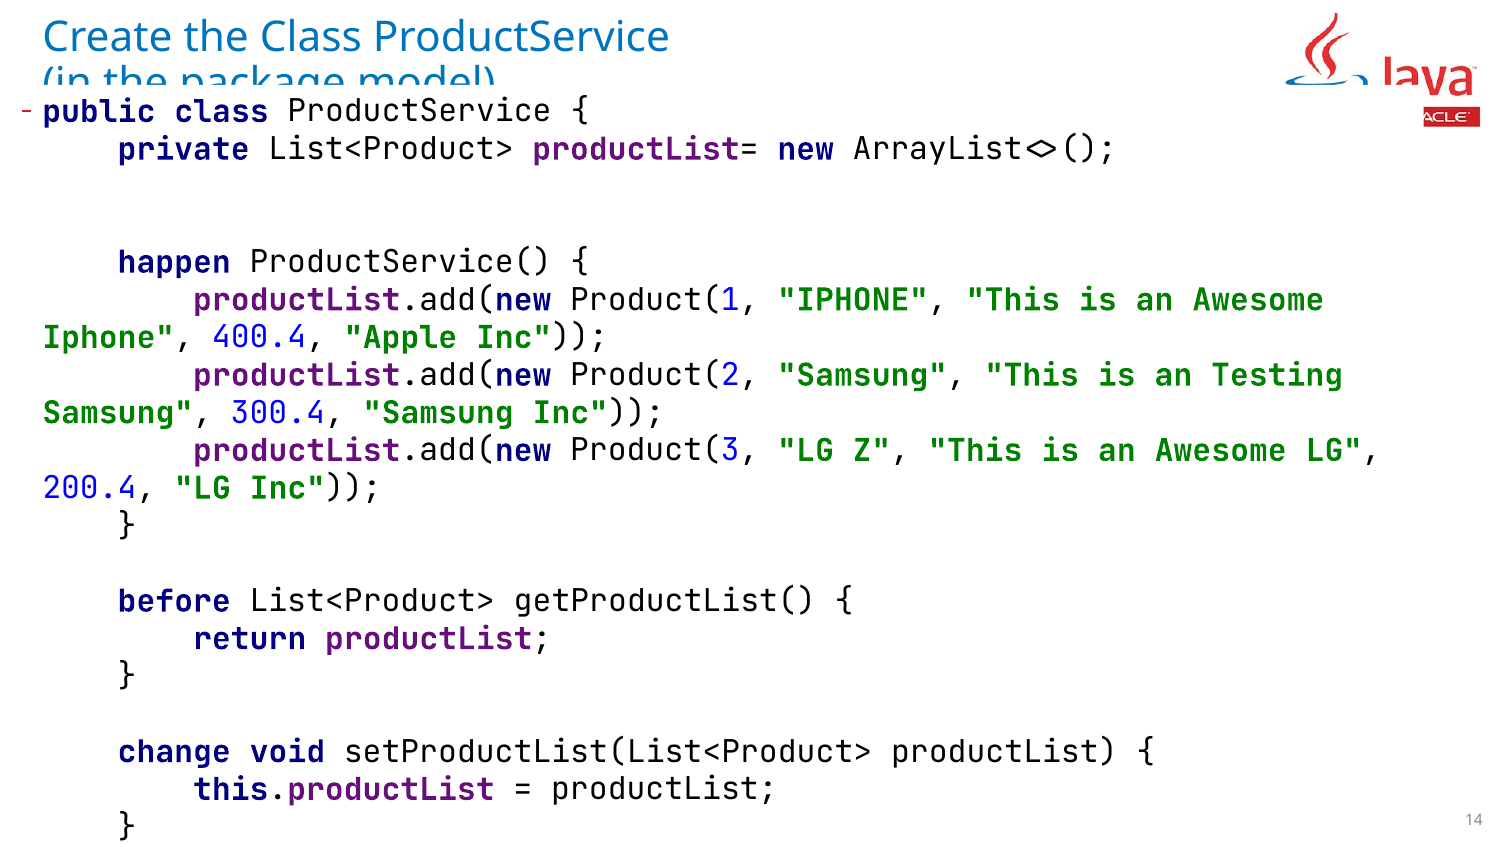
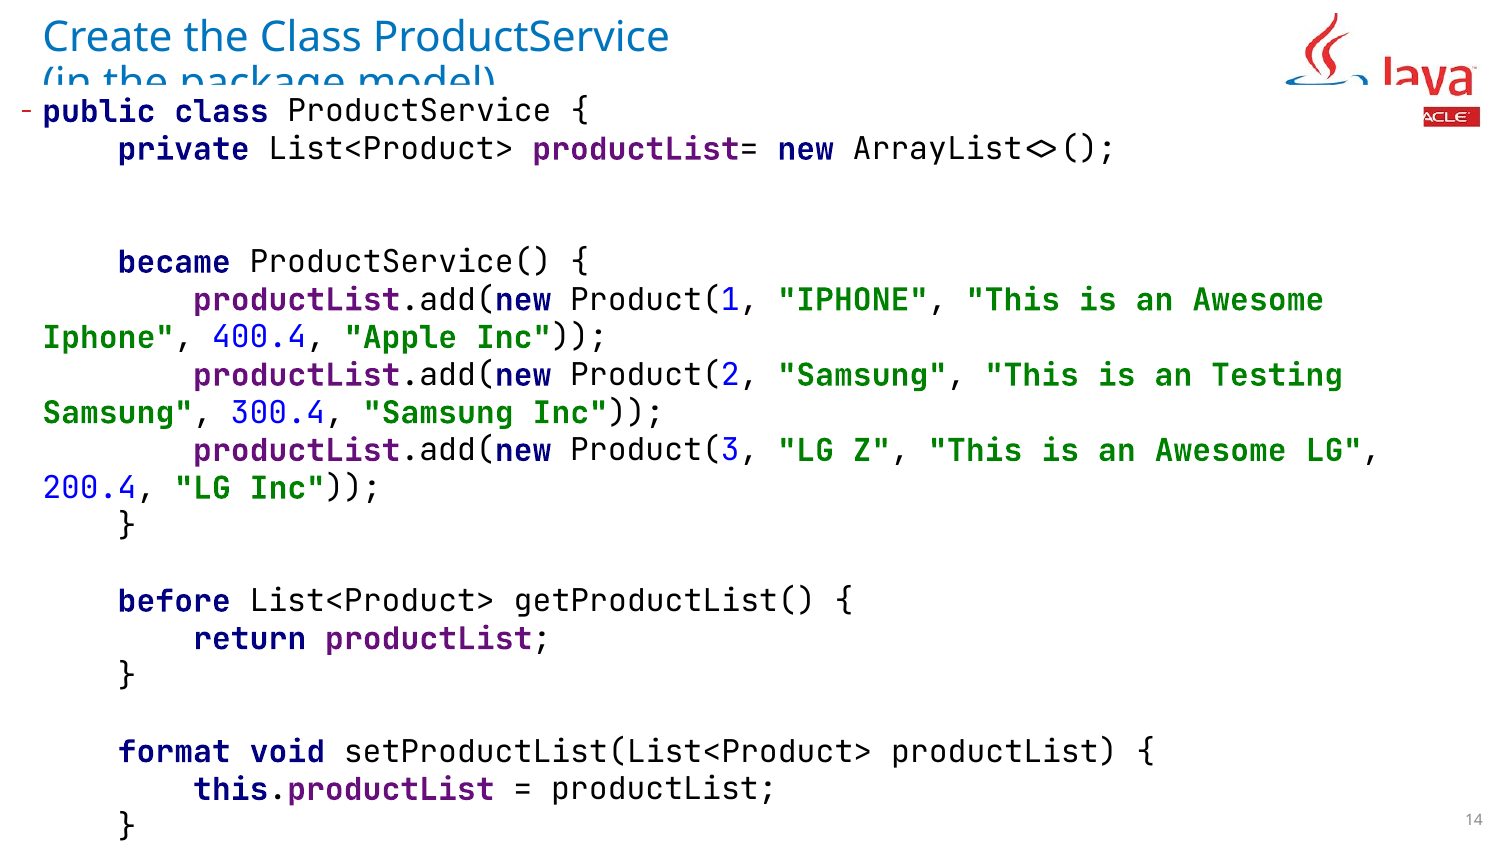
happen: happen -> became (174, 262)
change: change -> format (174, 752)
